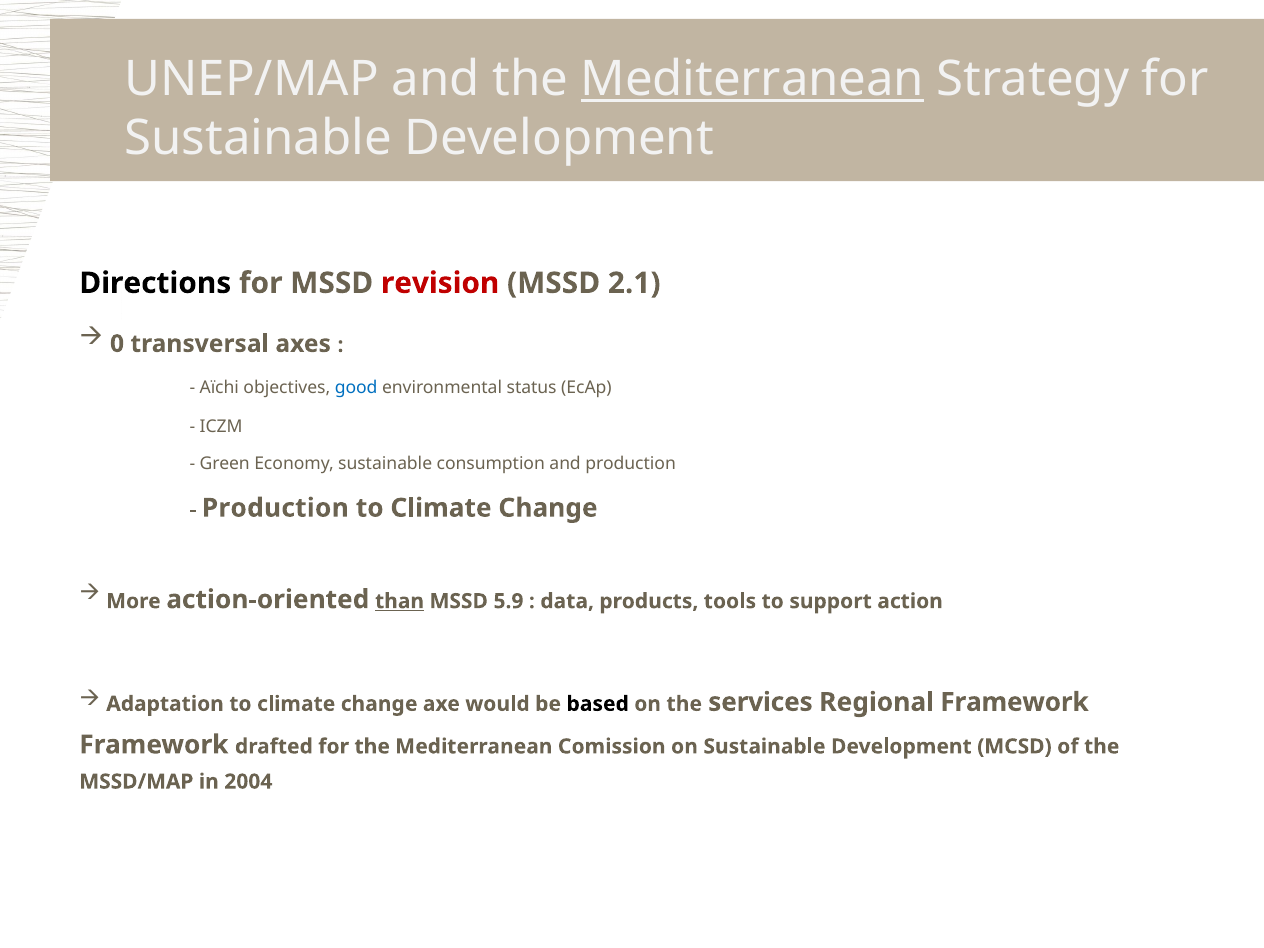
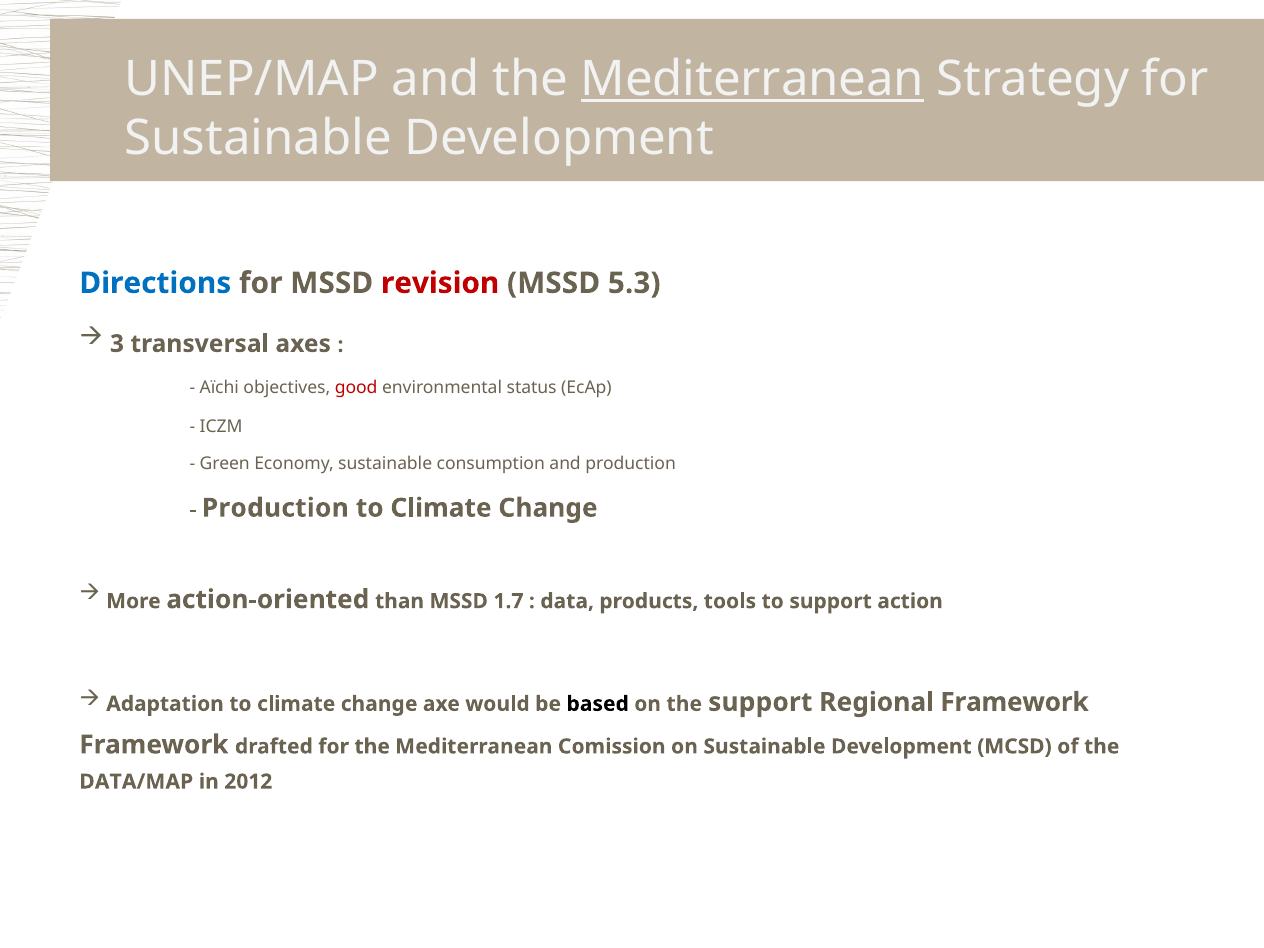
Directions colour: black -> blue (155, 283)
2.1: 2.1 -> 5.3 (634, 283)
0: 0 -> 3 (117, 344)
good colour: blue -> red (356, 388)
than underline: present -> none (400, 601)
5.9: 5.9 -> 1.7 (508, 601)
the services: services -> support (760, 702)
MSSD/MAP: MSSD/MAP -> DATA/MAP (136, 782)
2004: 2004 -> 2012 (248, 782)
